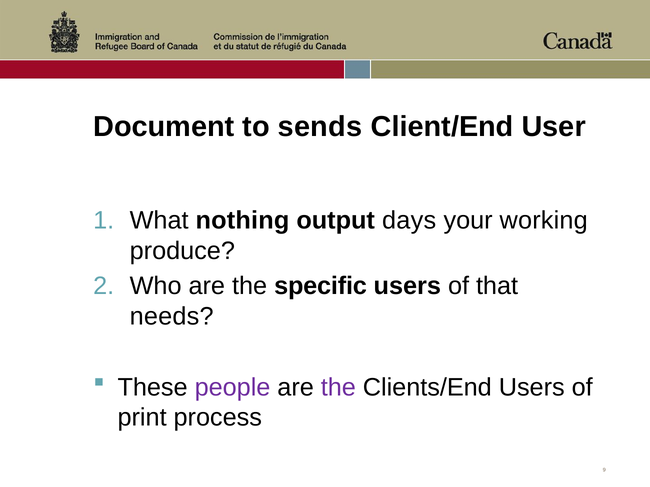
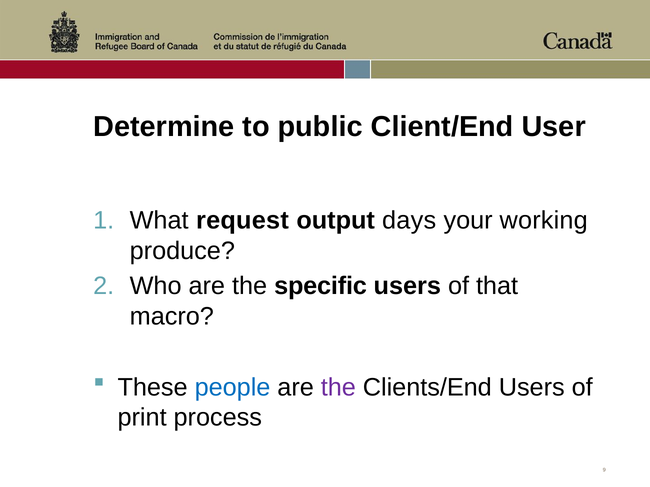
Document: Document -> Determine (164, 127)
sends: sends -> public (320, 127)
nothing: nothing -> request (242, 221)
needs: needs -> macro (172, 317)
people colour: purple -> blue (233, 388)
